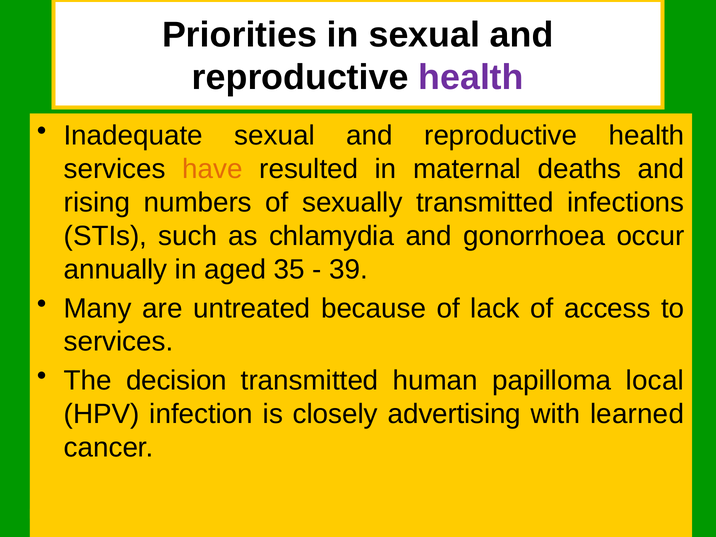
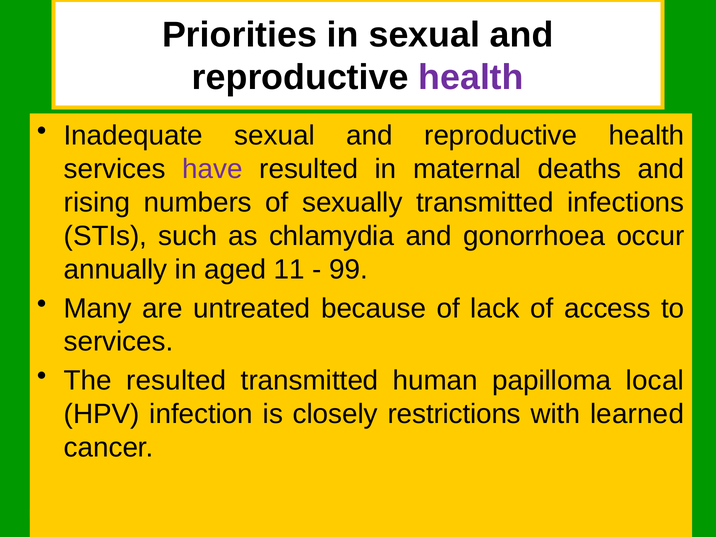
have colour: orange -> purple (213, 169)
35: 35 -> 11 (289, 269)
39: 39 -> 99 (349, 269)
The decision: decision -> resulted (176, 381)
advertising: advertising -> restrictions (454, 414)
